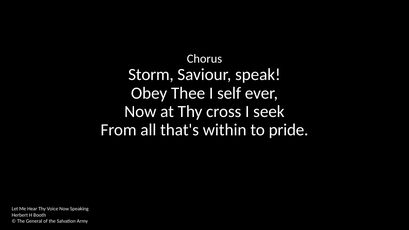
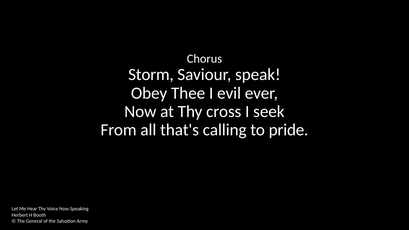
self: self -> evil (229, 93)
within: within -> calling (225, 130)
